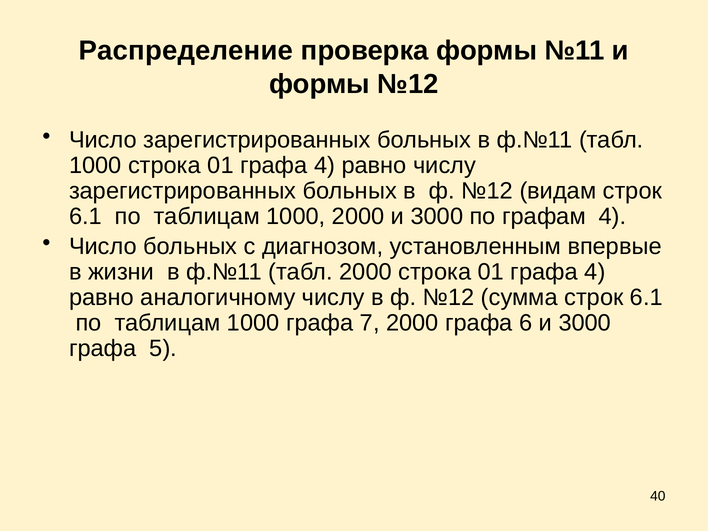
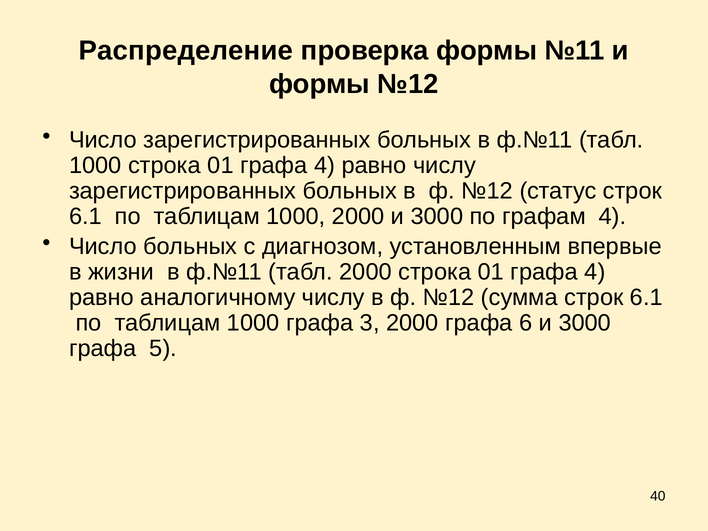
видам: видам -> статус (558, 191)
7: 7 -> 3 (370, 323)
